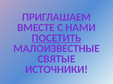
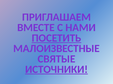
ИСТОЧНИКИ underline: none -> present (56, 70)
